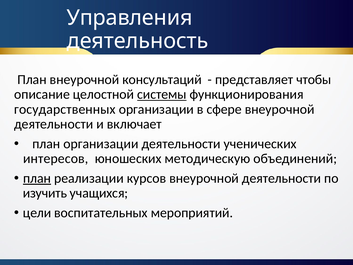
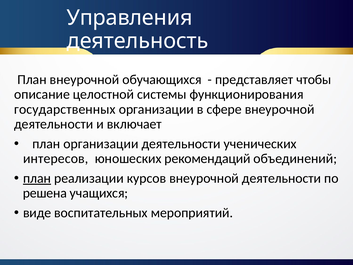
консультаций: консультаций -> обучающихся (162, 80)
системы underline: present -> none (162, 94)
методическую: методическую -> рекомендаций (208, 158)
изучить: изучить -> решена (45, 193)
цели: цели -> виде (37, 213)
